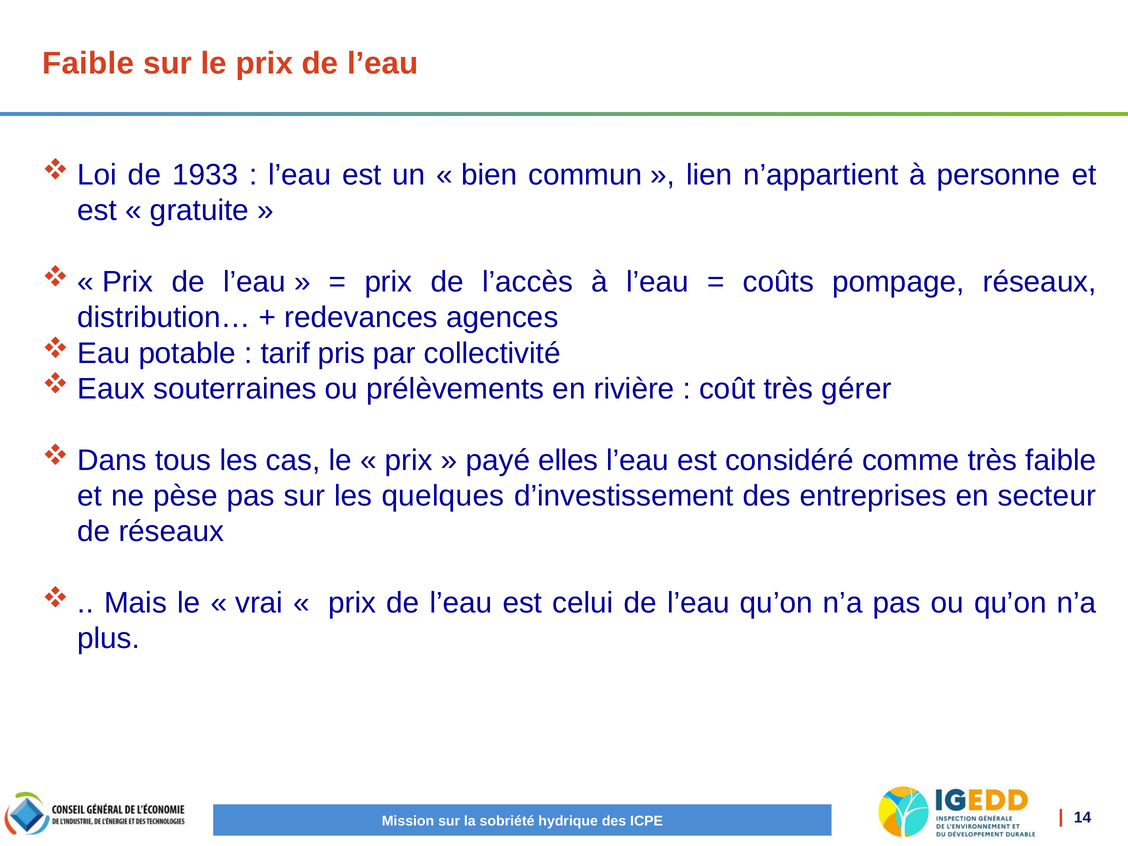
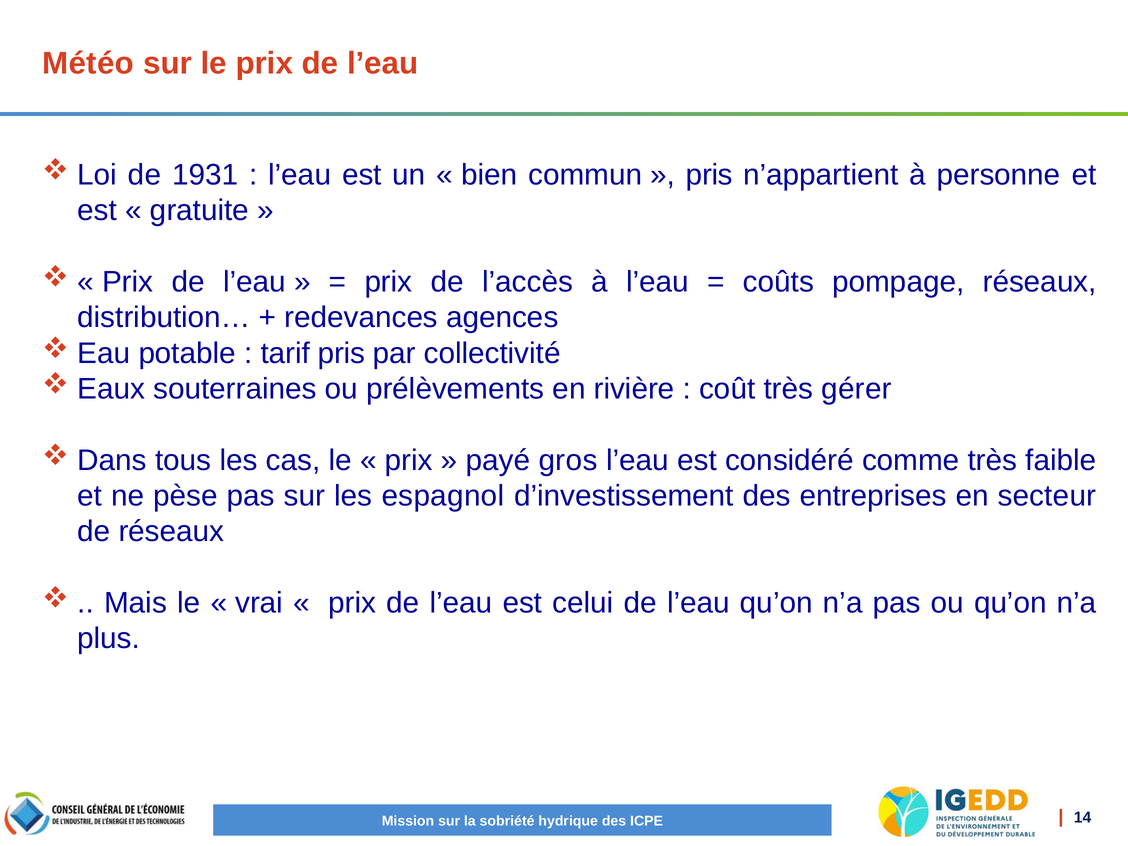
Faible: Faible -> Météo (88, 63)
1933: 1933 -> 1931 (205, 175)
lien: lien -> pris (709, 175)
elles: elles -> gros (568, 460)
quelques: quelques -> espagnol (443, 496)
